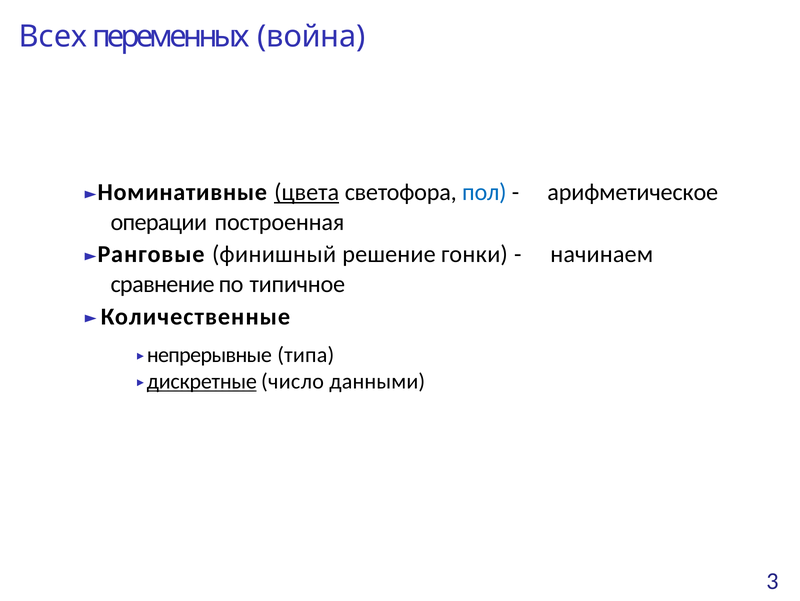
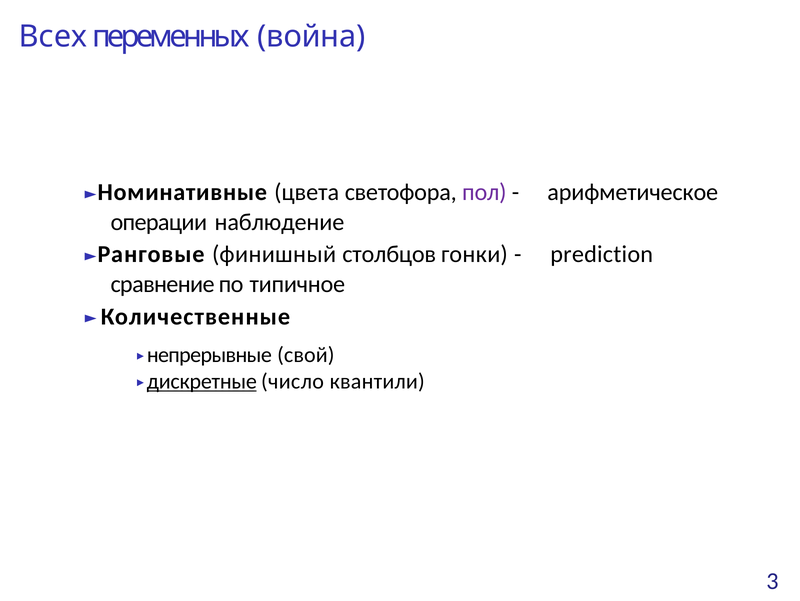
цвета underline: present -> none (307, 192)
пол colour: blue -> purple (484, 192)
построенная: построенная -> наблюдение (279, 222)
решение: решение -> столбцов (389, 254)
начинаем: начинаем -> prediction (602, 254)
типа: типа -> свой (306, 355)
данными: данными -> квантили (377, 381)
